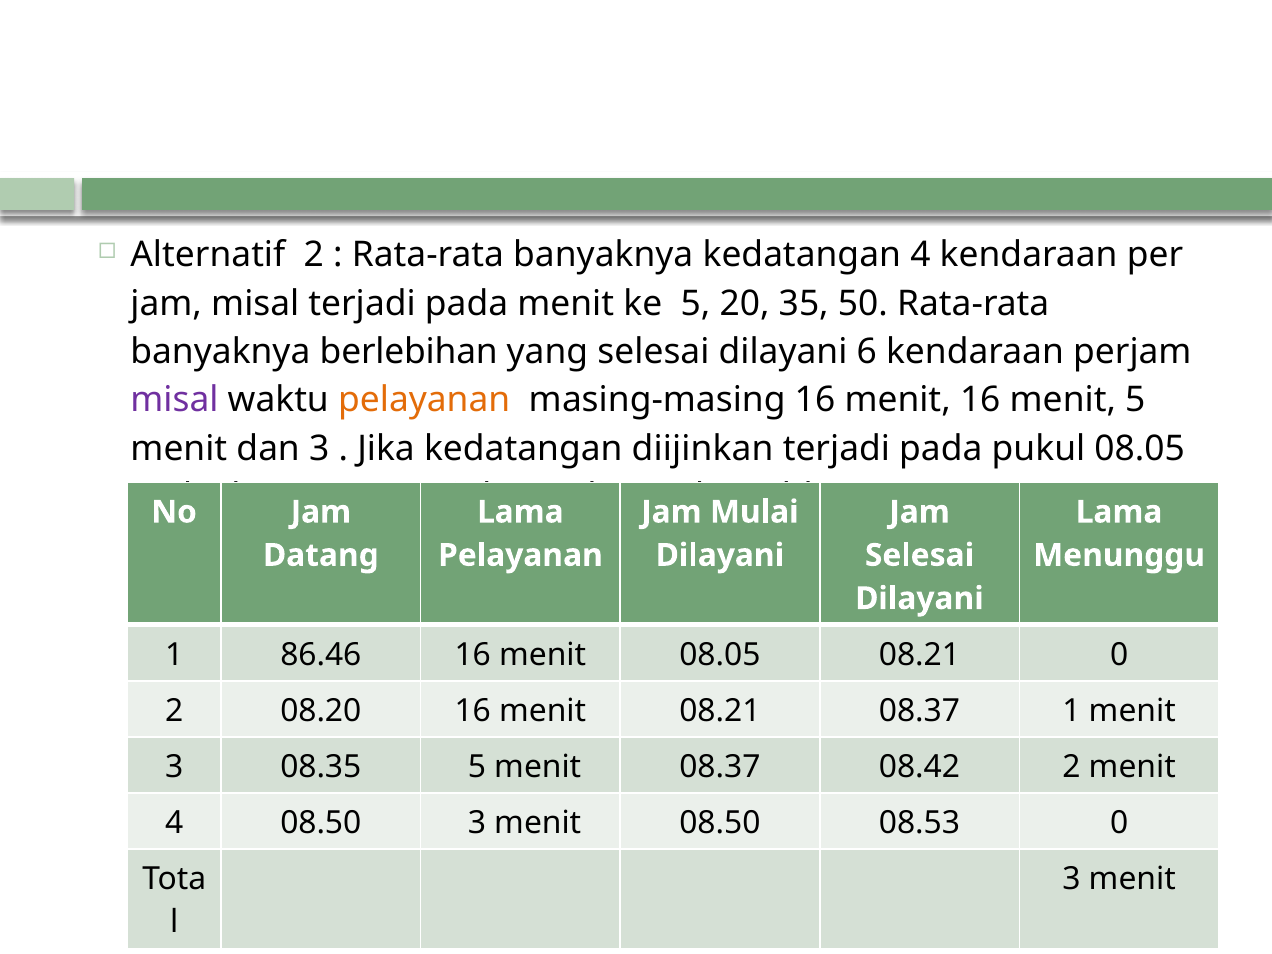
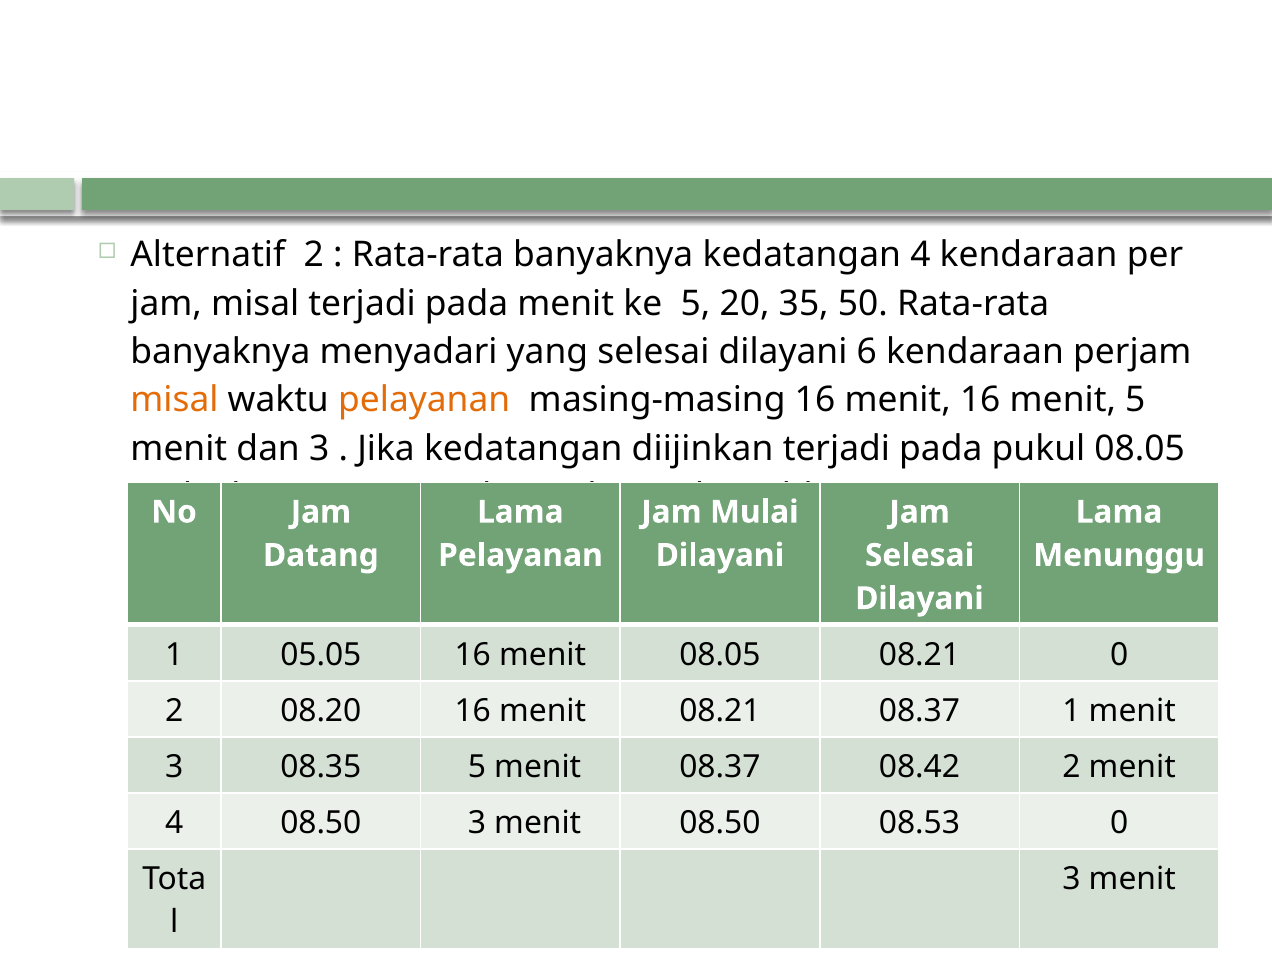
berlebihan: berlebihan -> menyadari (409, 352)
misal colour: purple -> orange (174, 400)
86.46: 86.46 -> 05.05 (321, 655)
